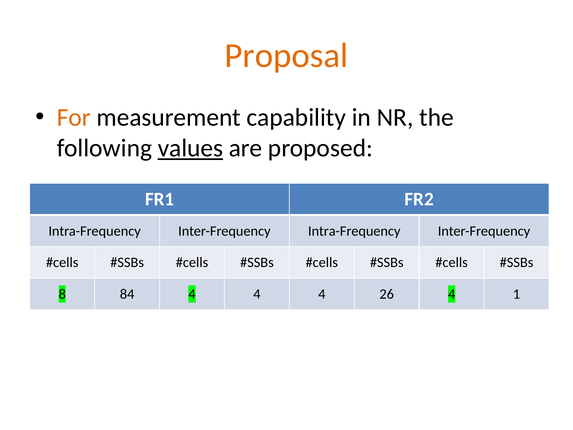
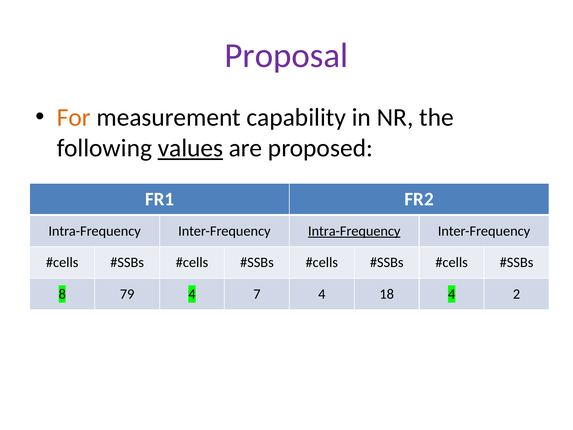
Proposal colour: orange -> purple (286, 55)
Intra-Frequency underline: none -> present (354, 231)
84: 84 -> 79 (127, 294)
4: 4 -> 7 (257, 294)
26: 26 -> 18 (387, 294)
1: 1 -> 2 (517, 294)
